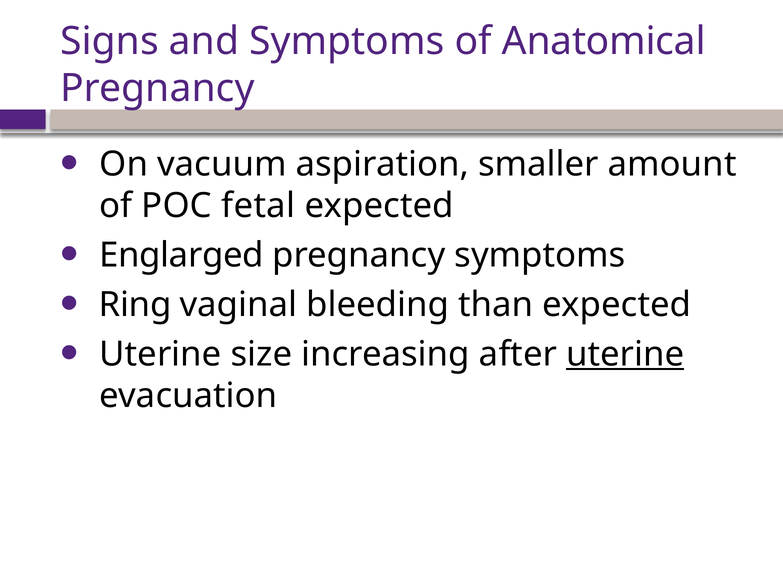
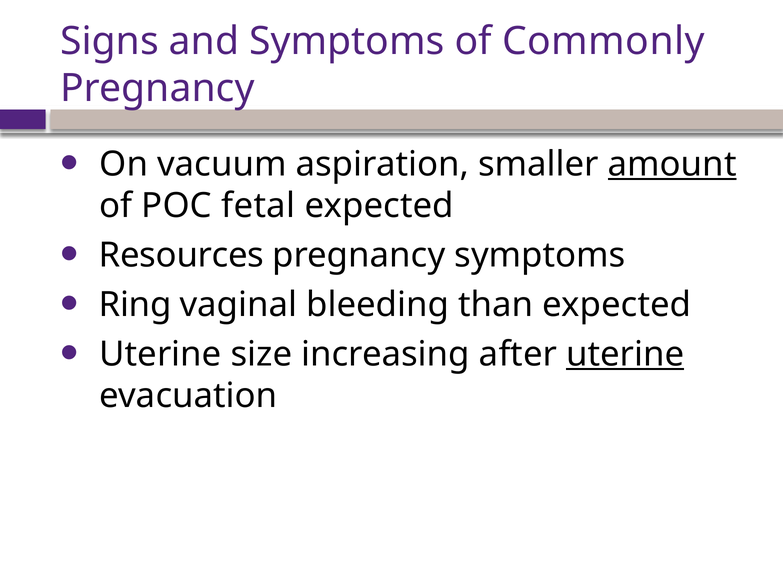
Anatomical: Anatomical -> Commonly (603, 41)
amount underline: none -> present (672, 164)
Englarged: Englarged -> Resources (181, 255)
